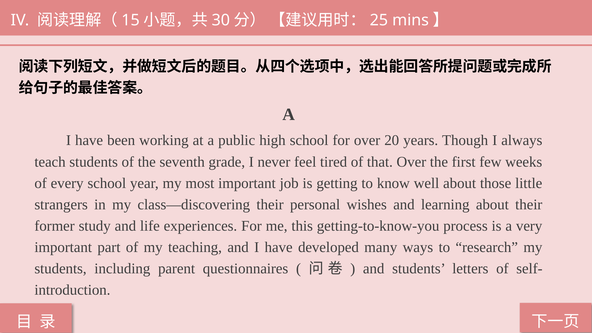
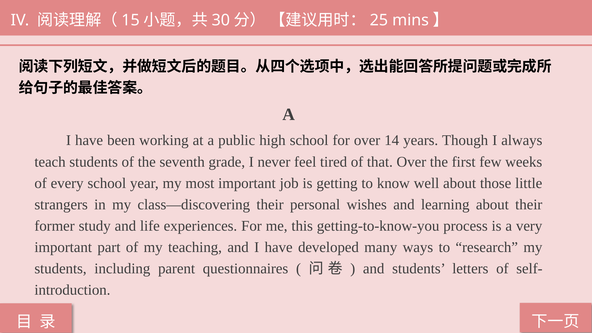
20: 20 -> 14 (392, 140)
